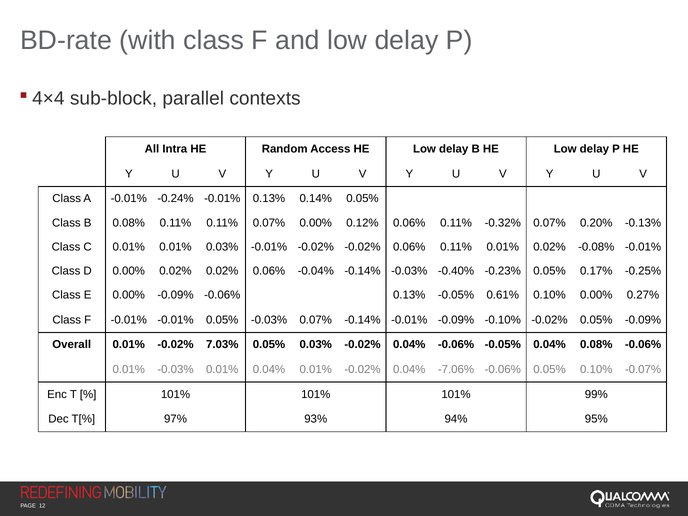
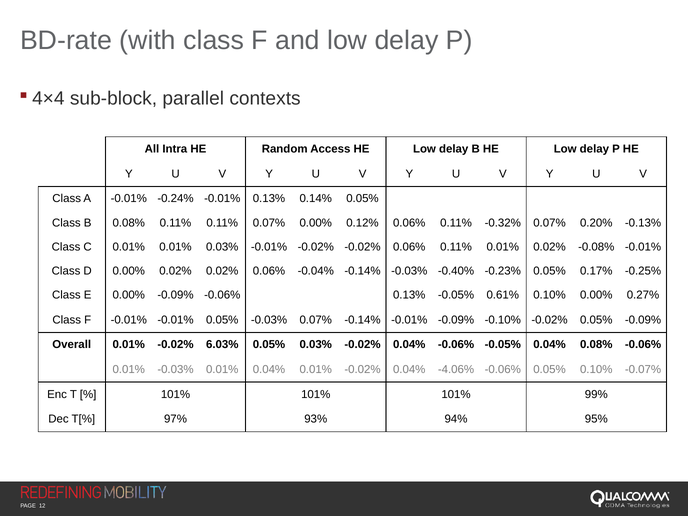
7.03%: 7.03% -> 6.03% (222, 345)
-7.06%: -7.06% -> -4.06% (456, 370)
